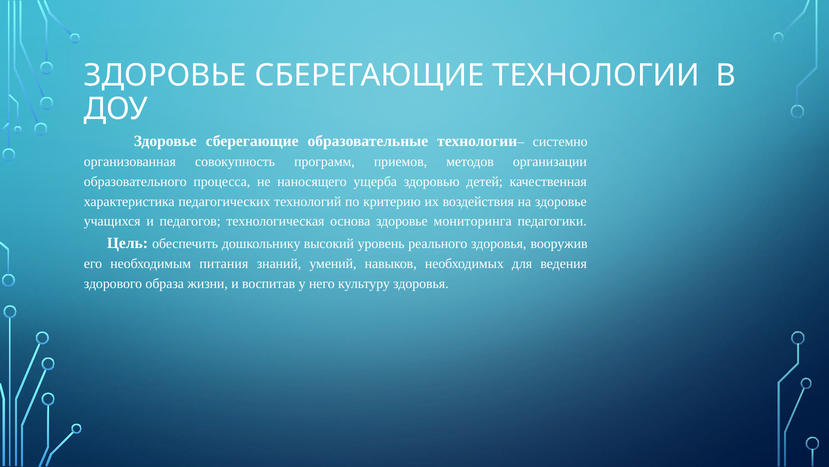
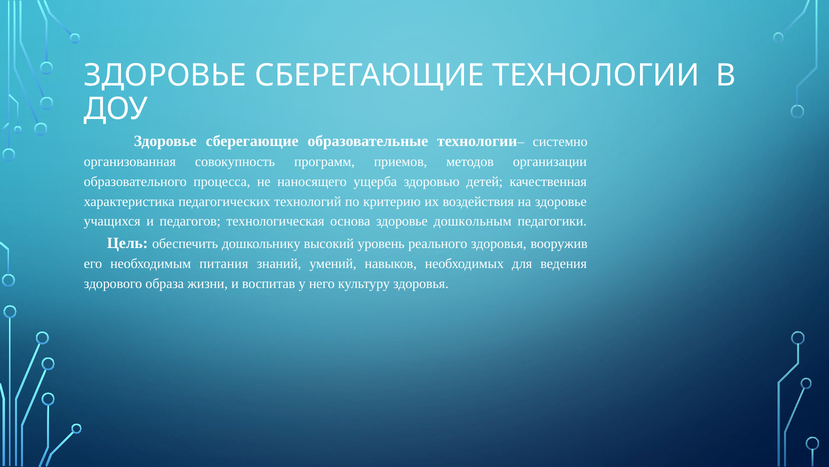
мониторинга: мониторинга -> дошкольным (473, 221)
